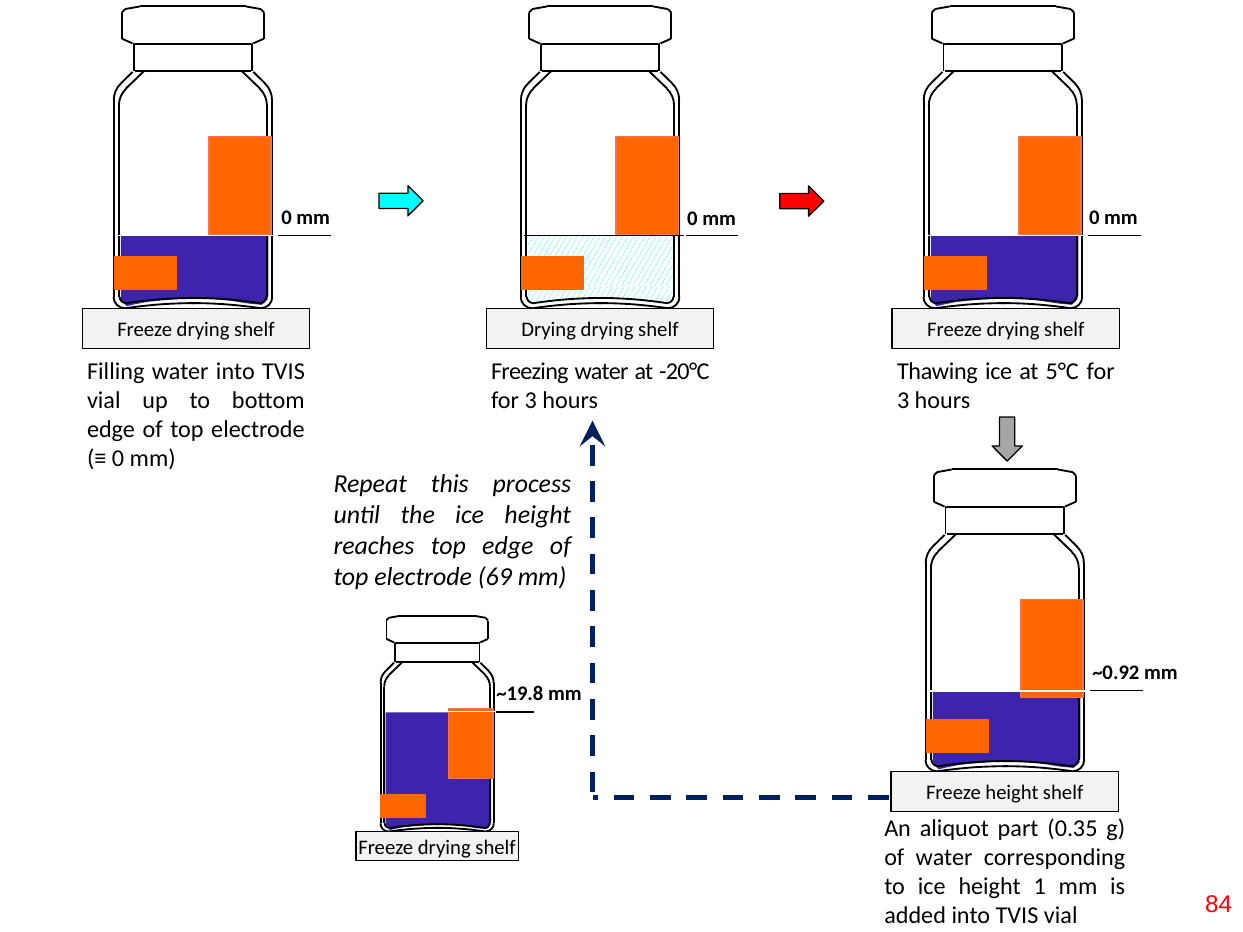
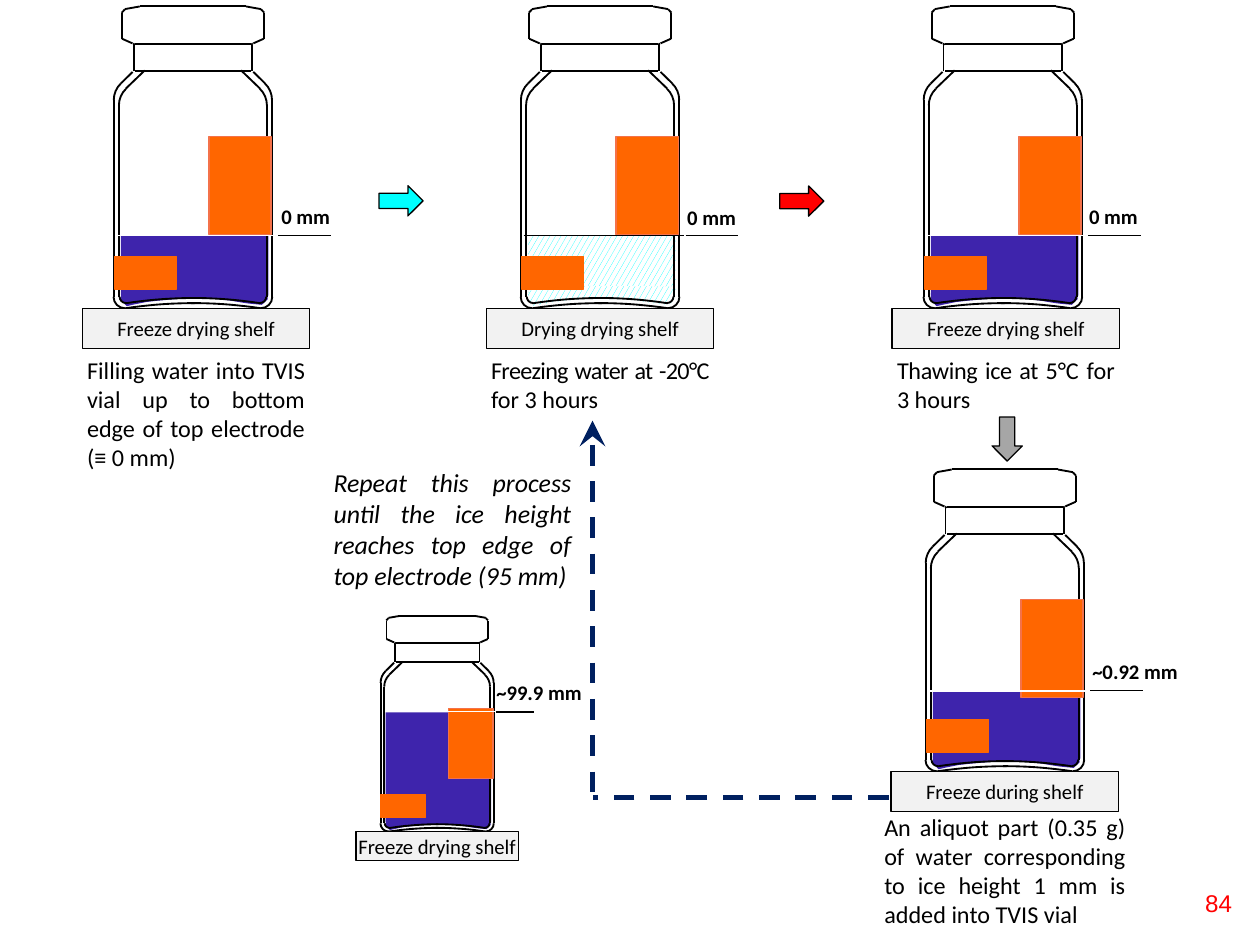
69: 69 -> 95 (495, 577)
~19.8: ~19.8 -> ~99.9 (520, 694)
Freeze height: height -> during (1012, 793)
